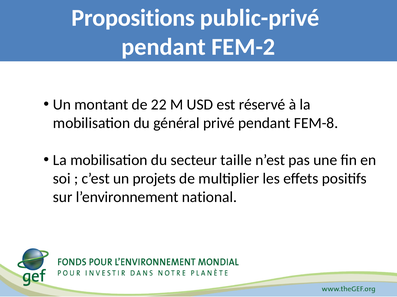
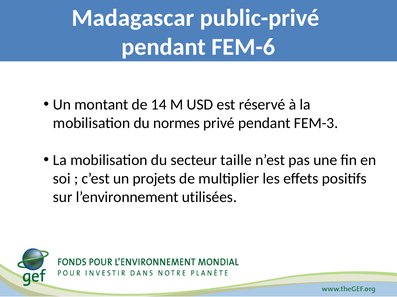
Propositions: Propositions -> Madagascar (133, 18)
FEM-2: FEM-2 -> FEM-6 (243, 47)
22: 22 -> 14 (159, 105)
général: général -> normes (177, 123)
FEM-8: FEM-8 -> FEM-3 (316, 123)
national: national -> utilisées (209, 198)
